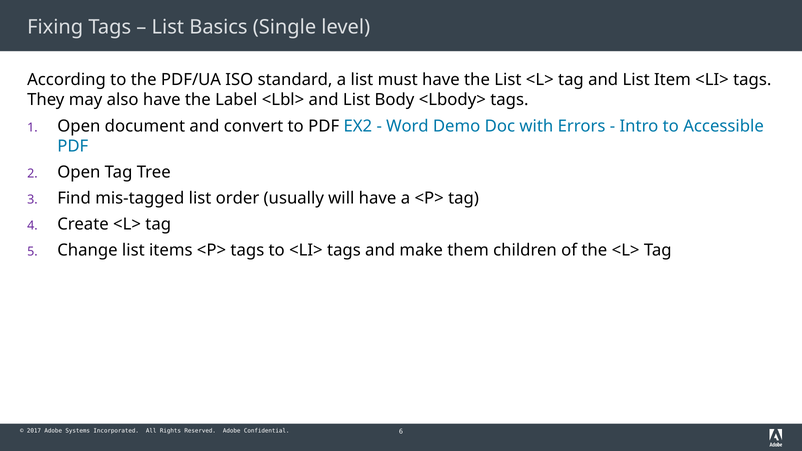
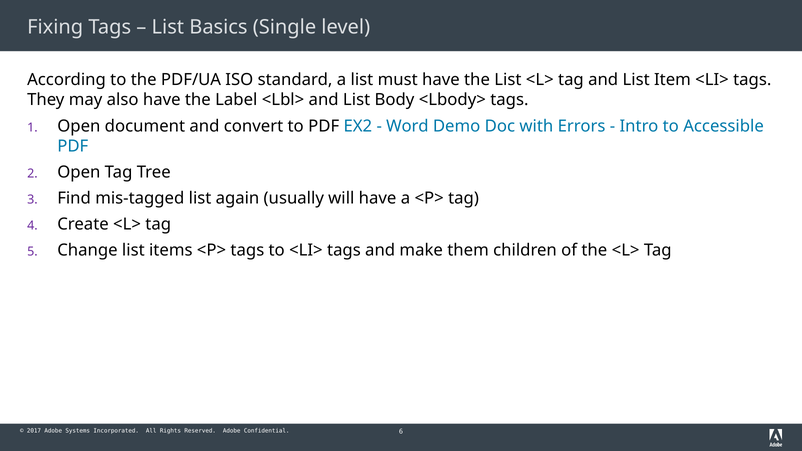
order: order -> again (238, 198)
